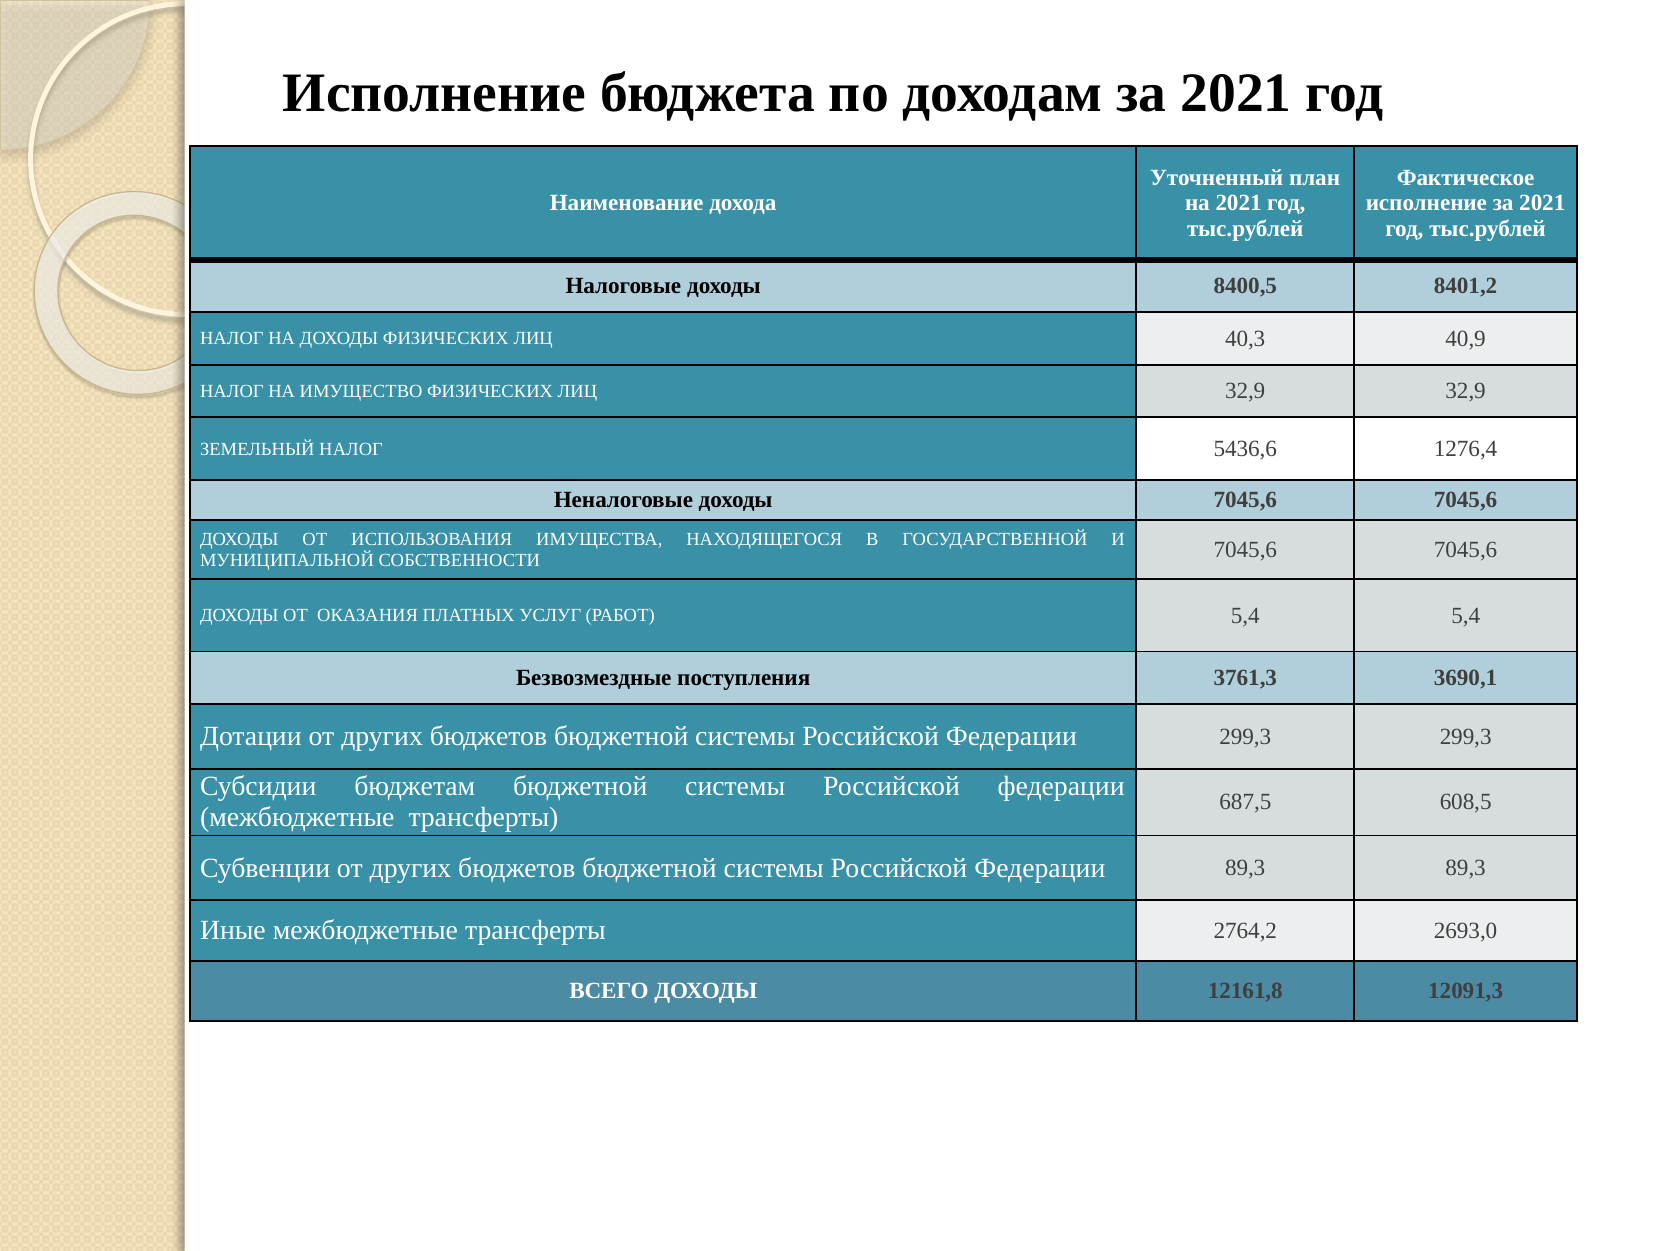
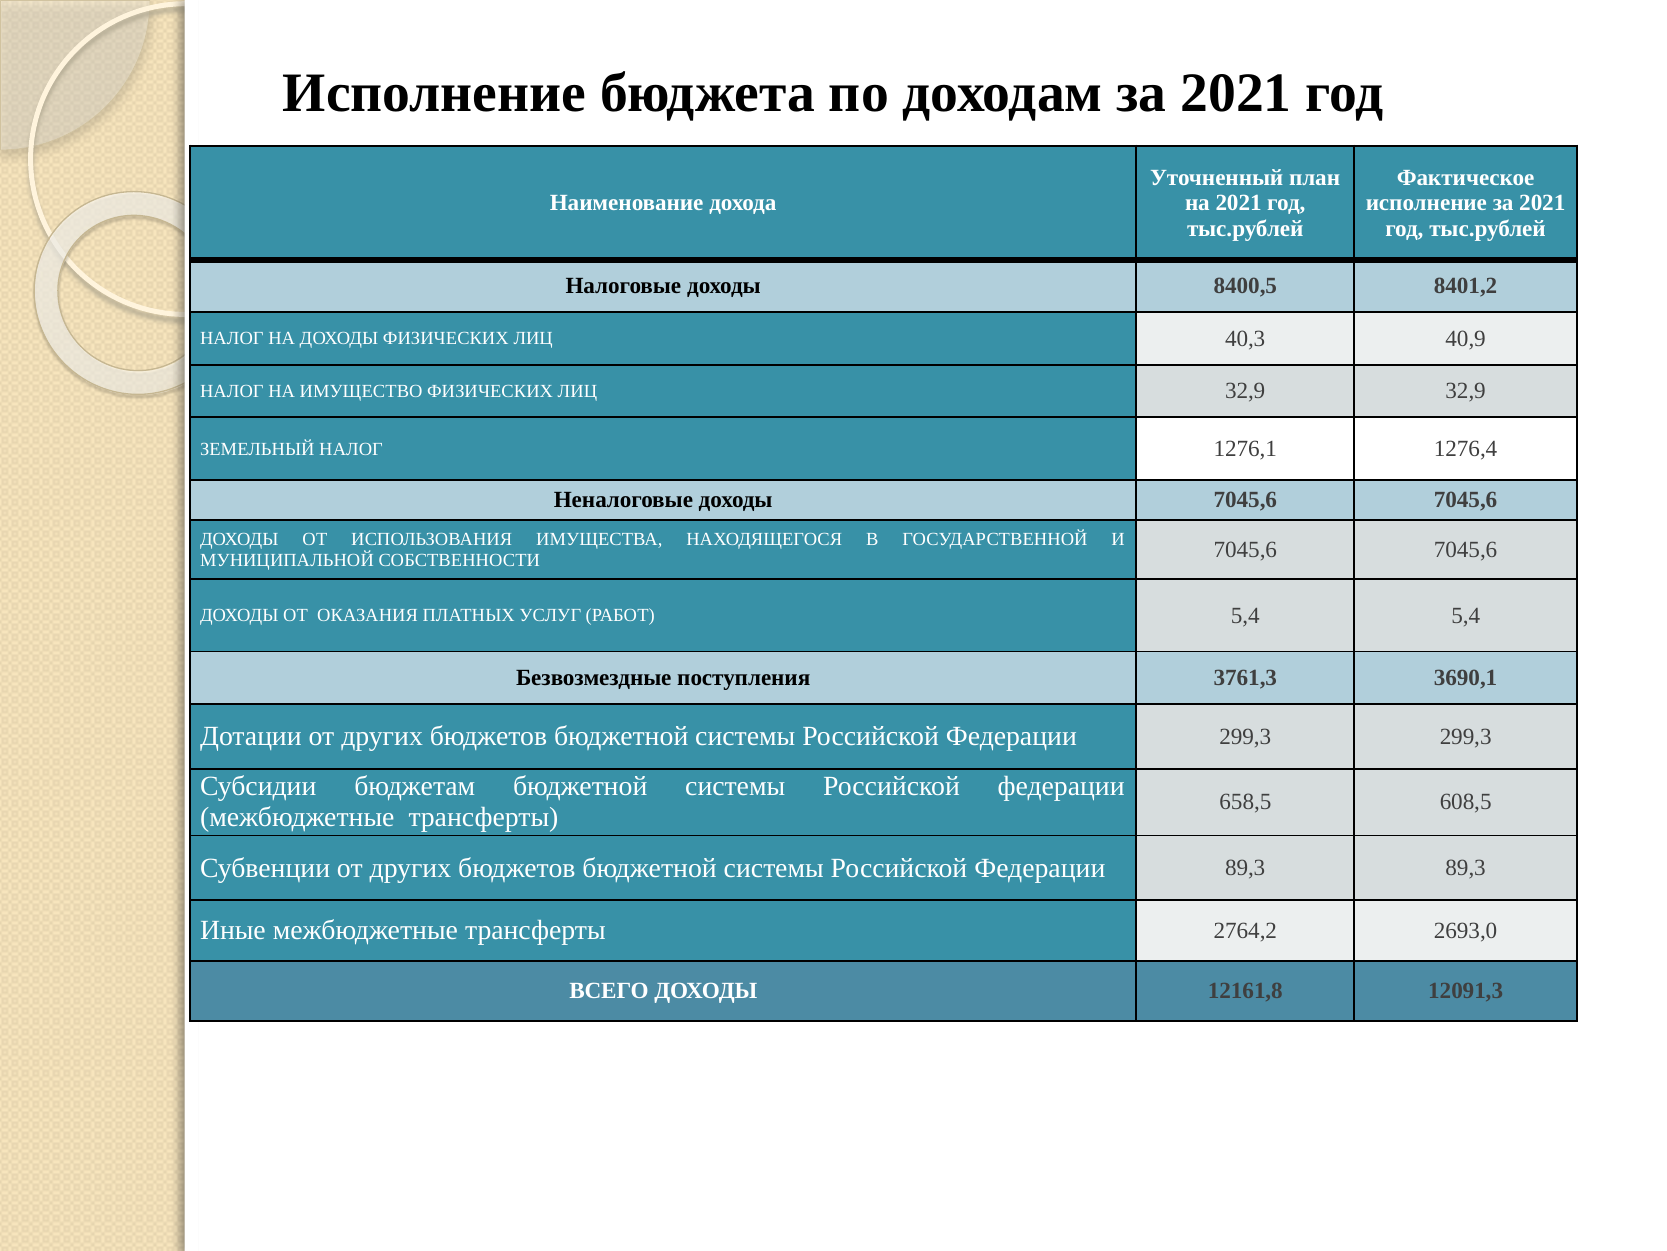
5436,6: 5436,6 -> 1276,1 (1245, 449)
687,5: 687,5 -> 658,5 (1245, 802)
